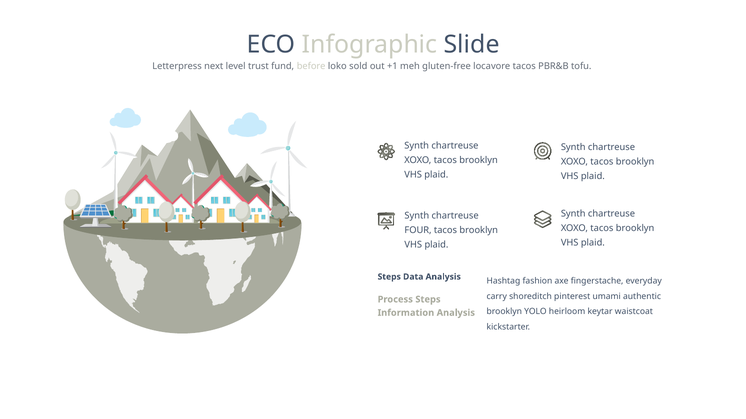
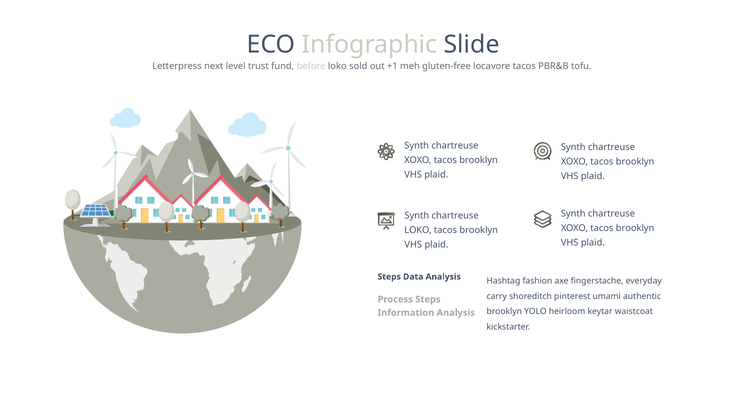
FOUR: FOUR -> LOKO (418, 230)
